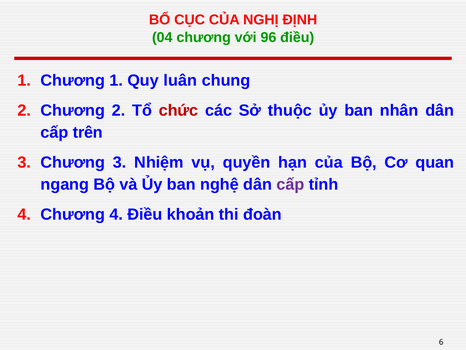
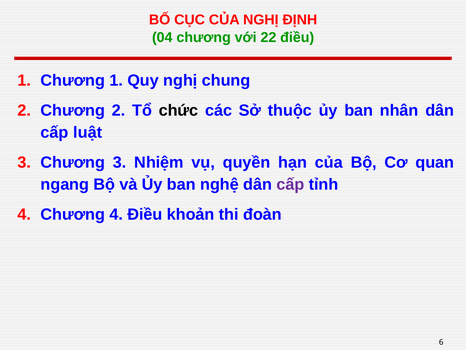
96: 96 -> 22 (268, 38)
Quy luân: luân -> nghị (180, 80)
chức colour: red -> black (178, 110)
trên: trên -> luật (88, 132)
